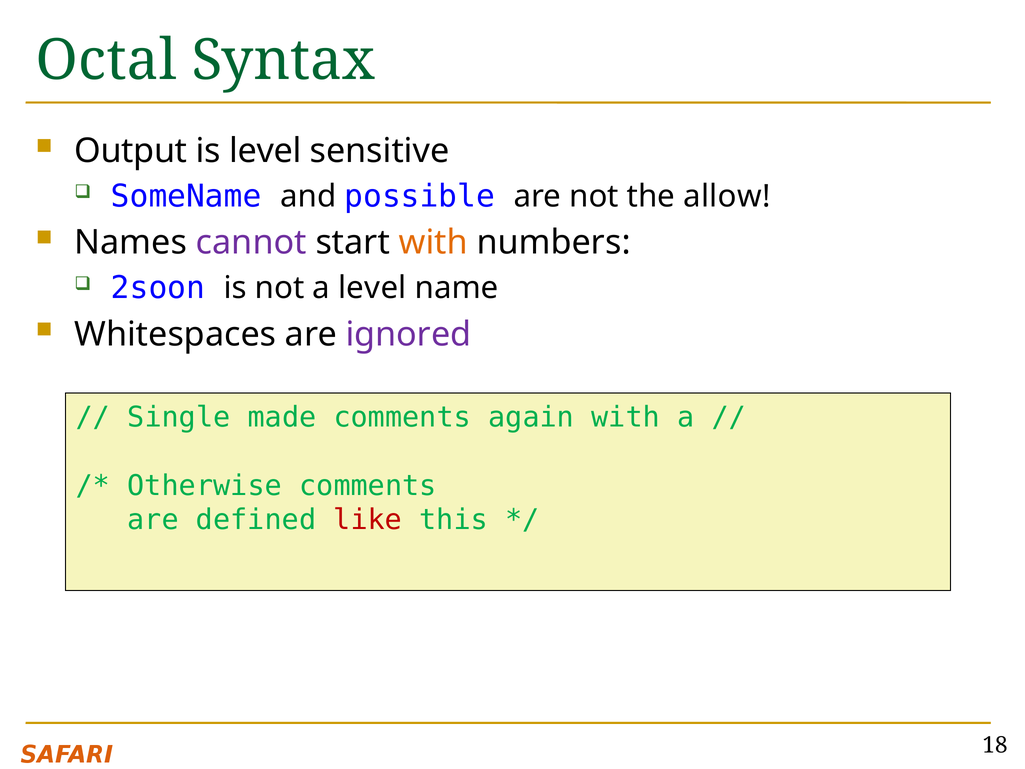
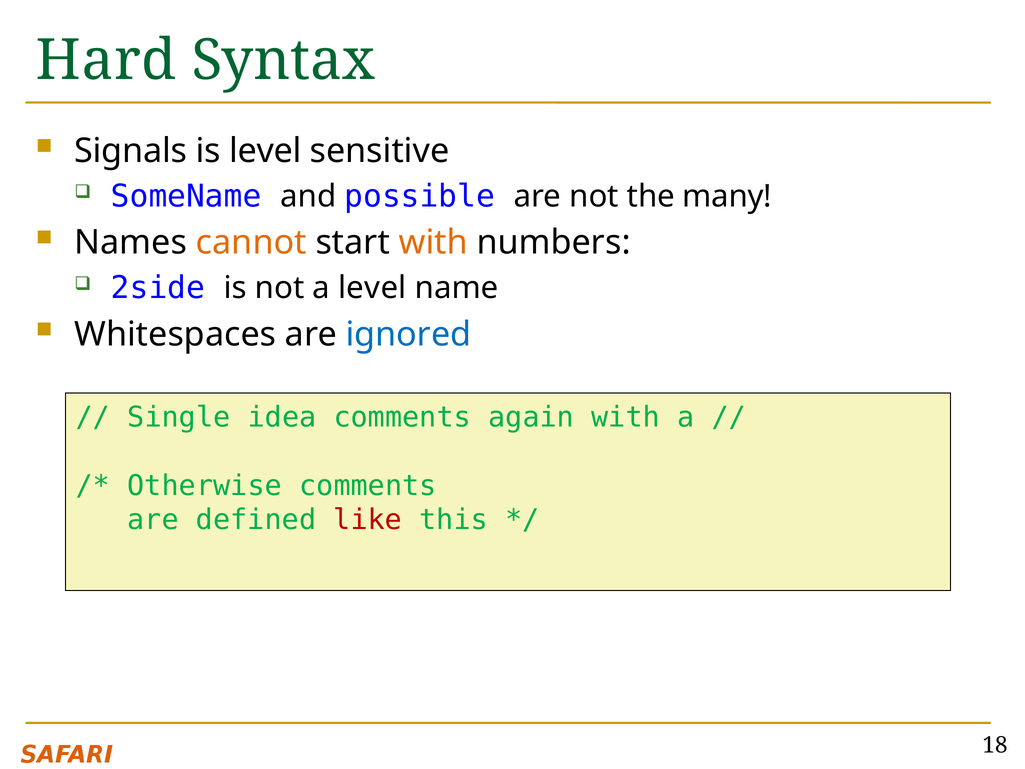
Octal: Octal -> Hard (106, 60)
Output: Output -> Signals (131, 151)
allow: allow -> many (727, 196)
cannot colour: purple -> orange (251, 242)
2soon: 2soon -> 2side (158, 288)
ignored colour: purple -> blue (408, 334)
made: made -> idea (282, 417)
